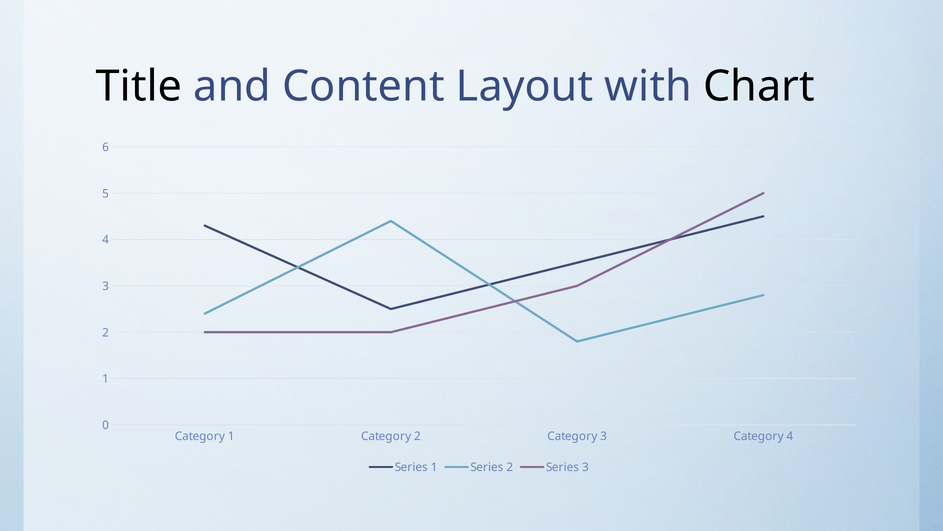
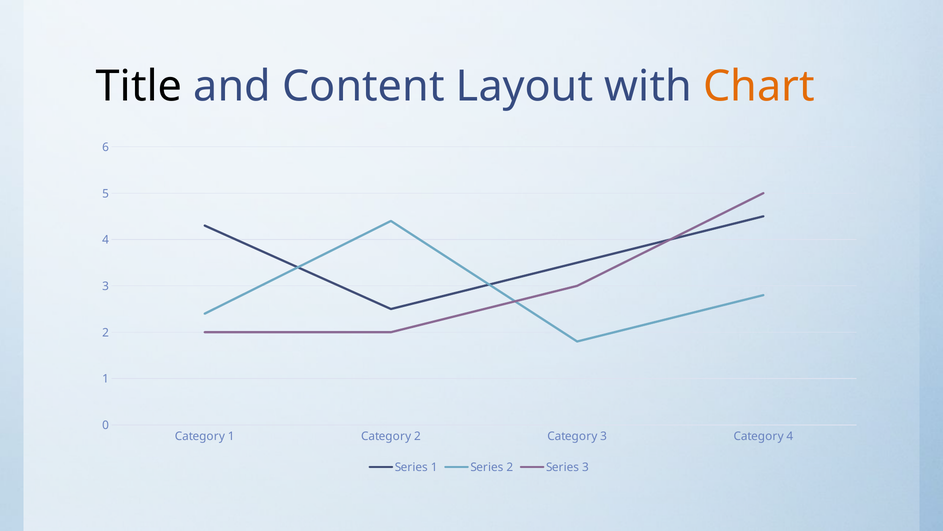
Chart colour: black -> orange (759, 86)
